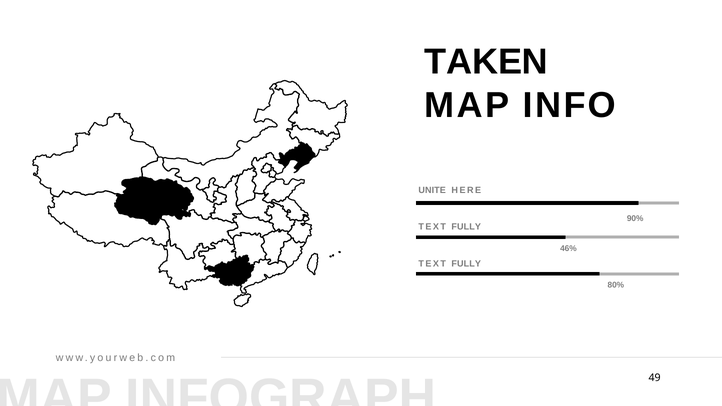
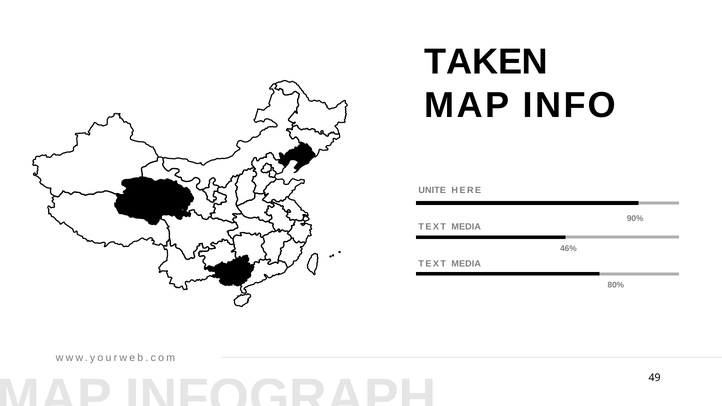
FULLY: FULLY -> MEDIA (466, 227)
FULLY: FULLY -> MEDIA (466, 264)
